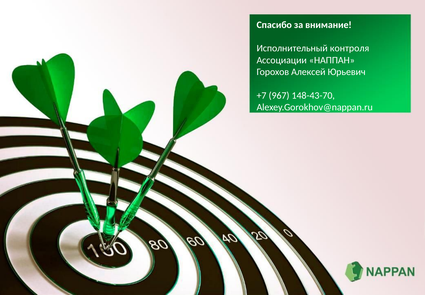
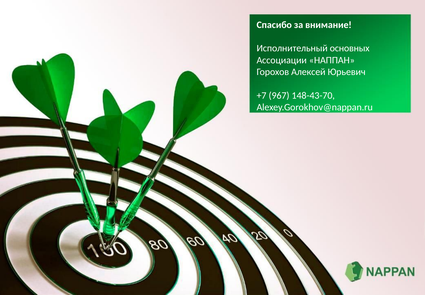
контроля: контроля -> основных (350, 48)
